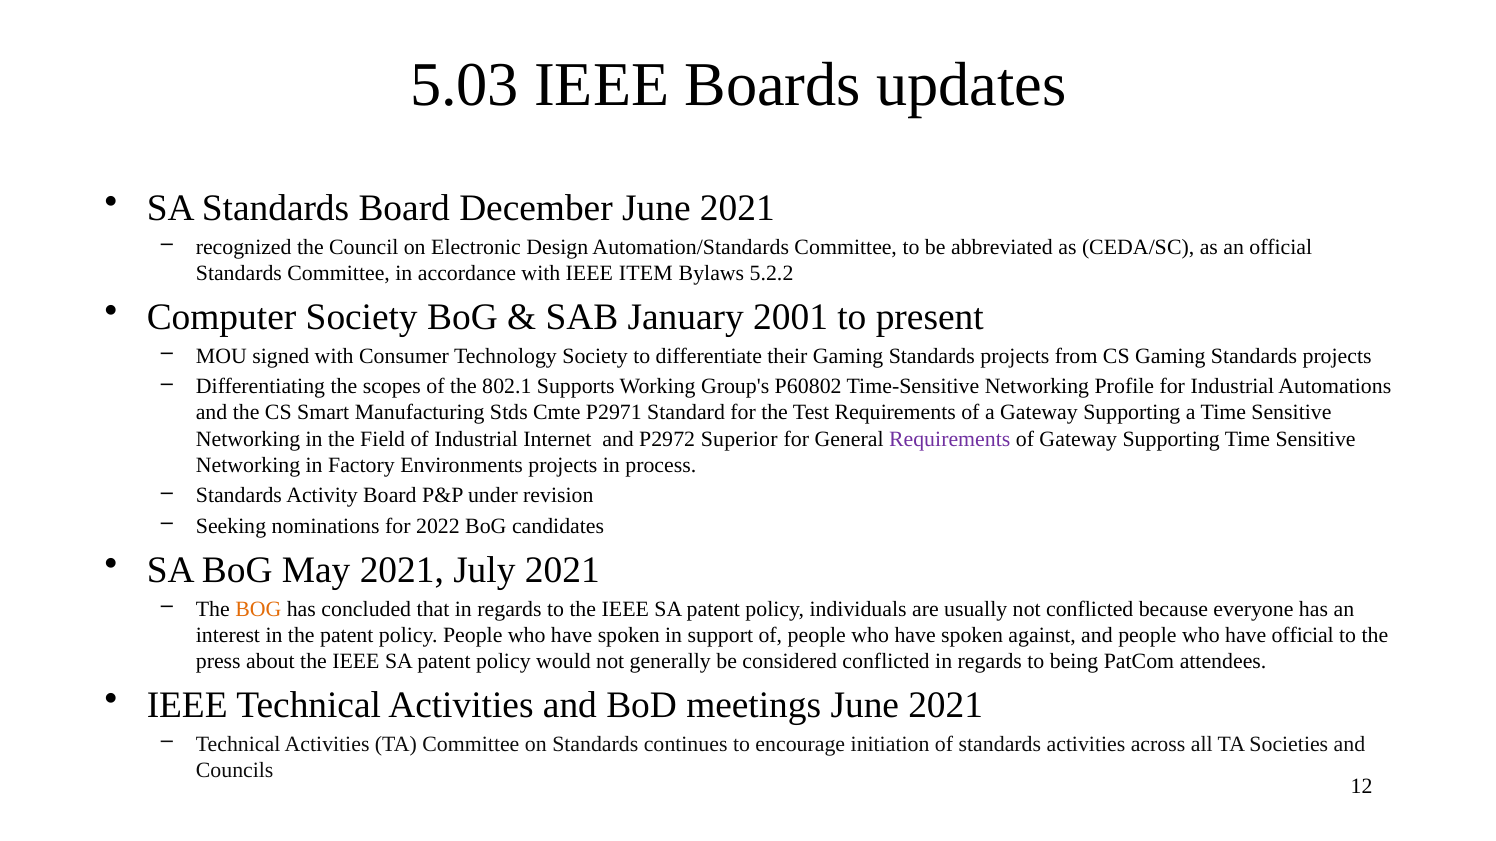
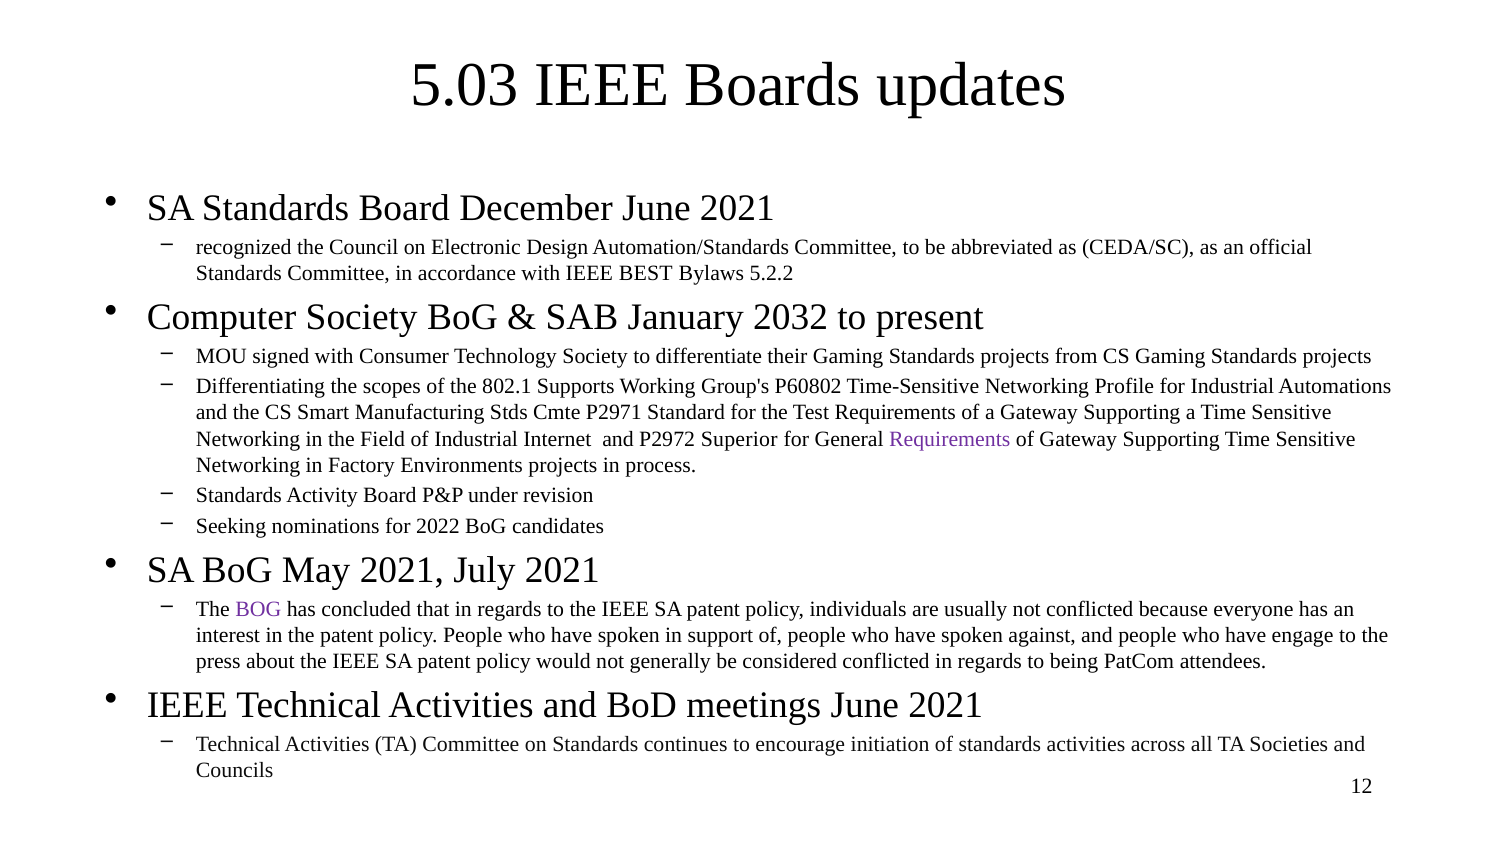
ITEM: ITEM -> BEST (646, 273)
2001: 2001 -> 2032 (791, 317)
BOG colour: orange -> purple (258, 609)
have official: official -> engage (1303, 636)
